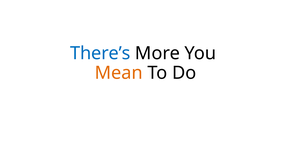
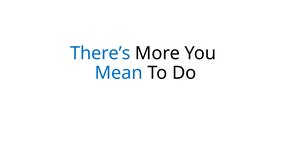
Mean colour: orange -> blue (119, 73)
